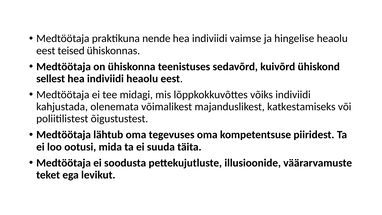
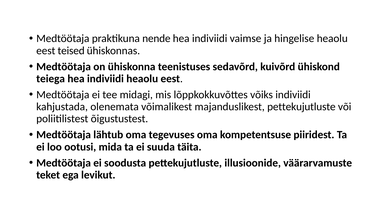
sellest: sellest -> teiega (51, 79)
majanduslikest katkestamiseks: katkestamiseks -> pettekujutluste (301, 107)
